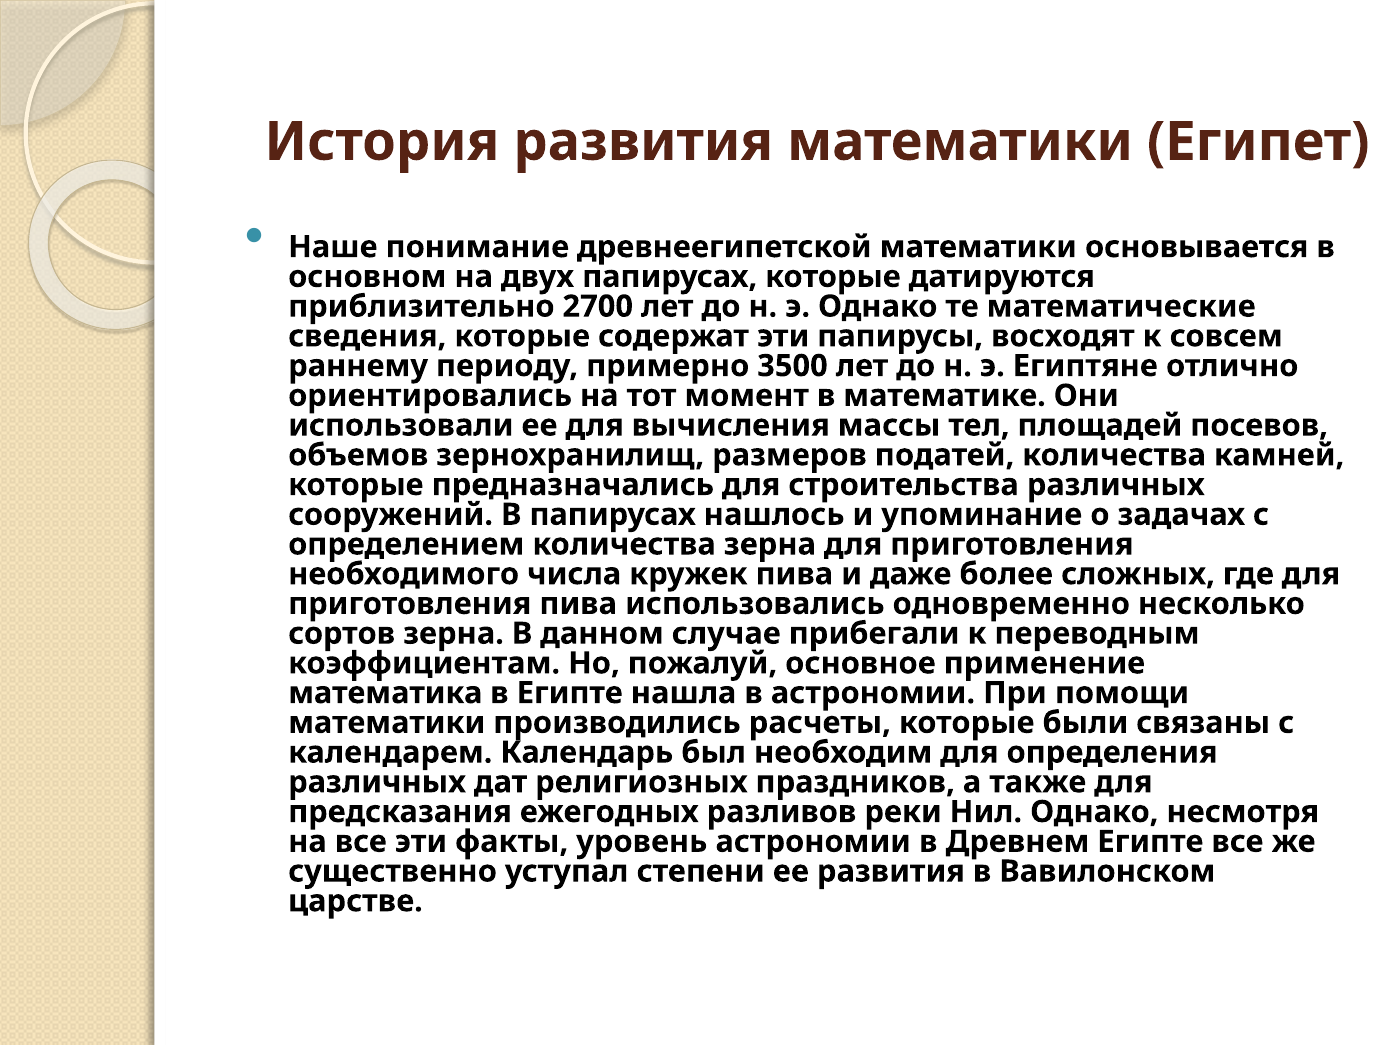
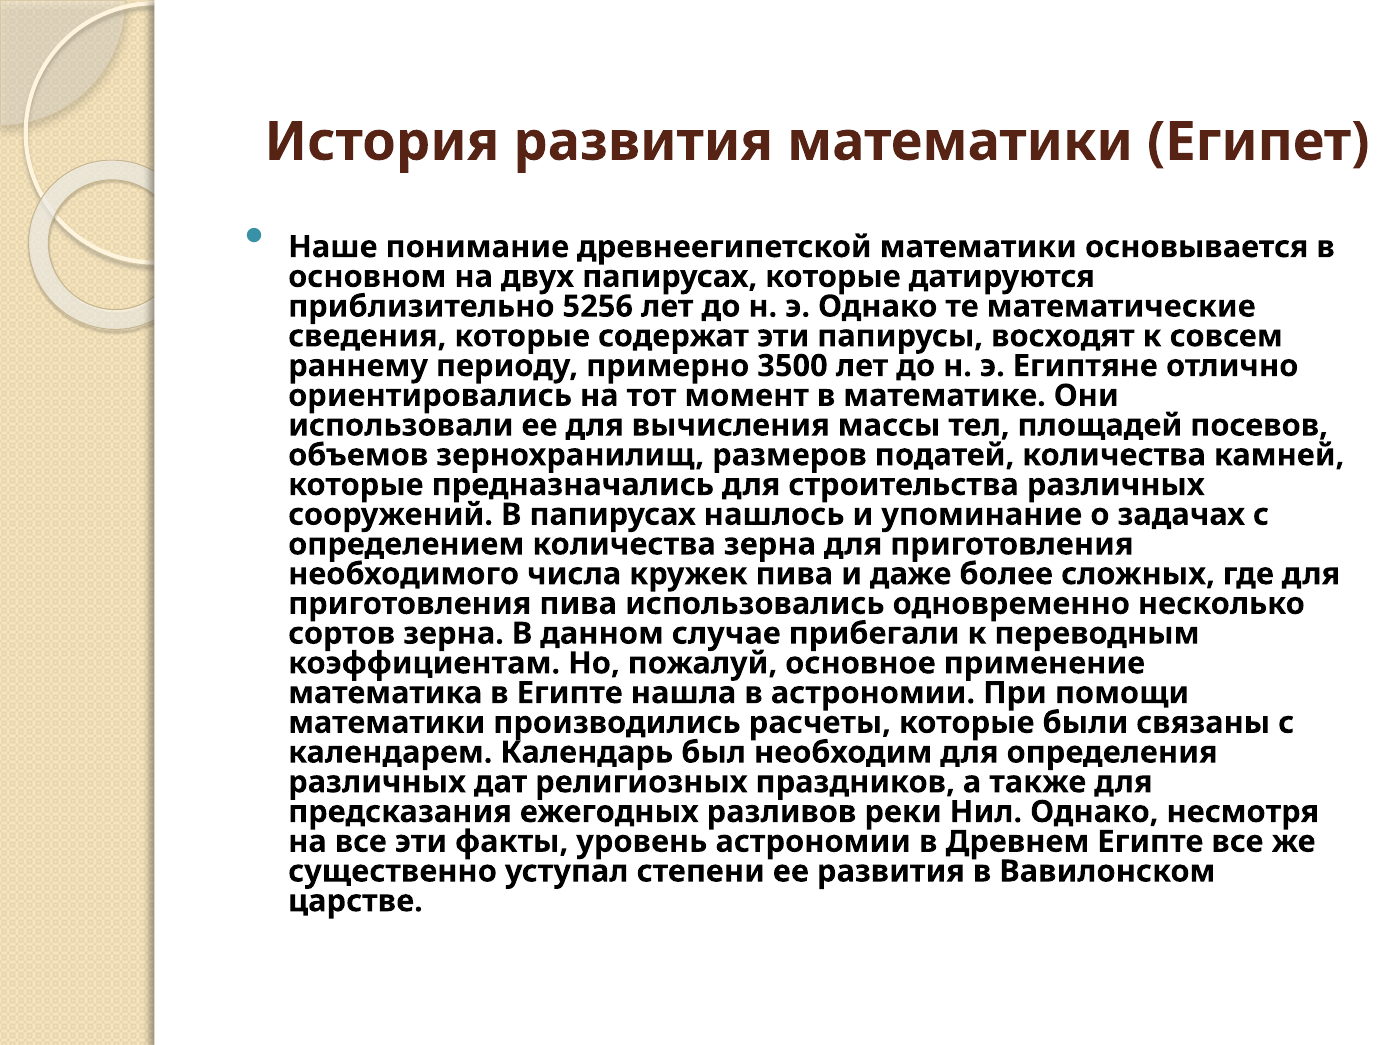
2700: 2700 -> 5256 (598, 306)
